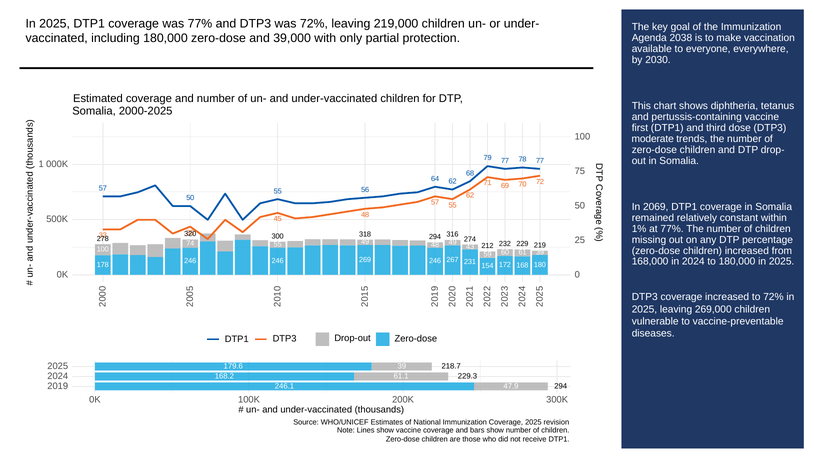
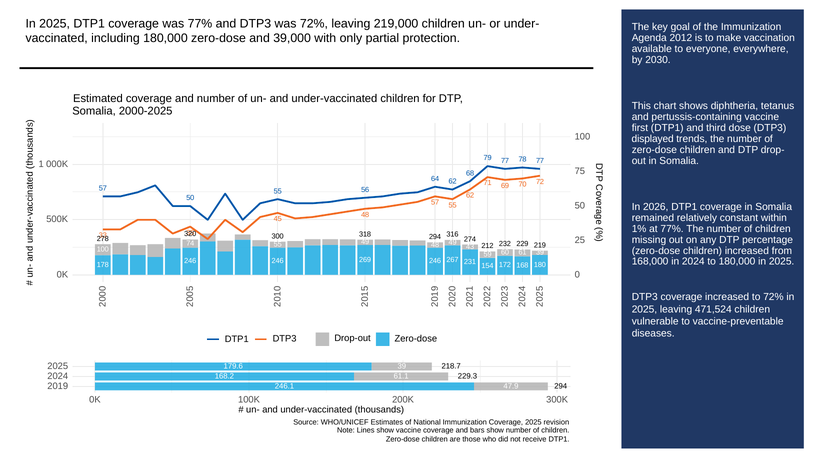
2038: 2038 -> 2012 (681, 38)
moderate: moderate -> displayed (653, 139)
2069: 2069 -> 2026 (656, 207)
269,000: 269,000 -> 471,524 (713, 309)
